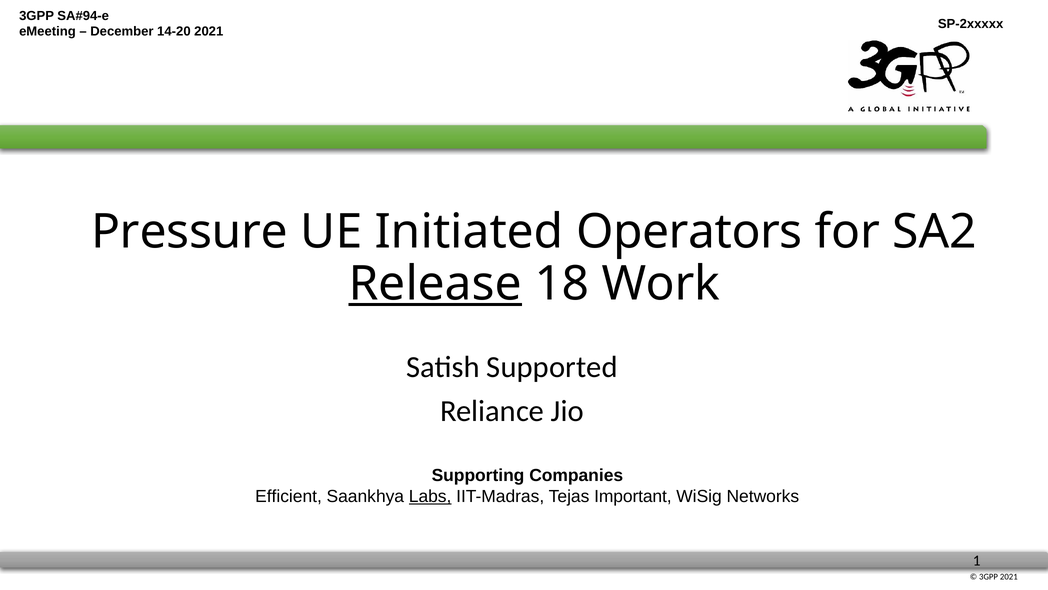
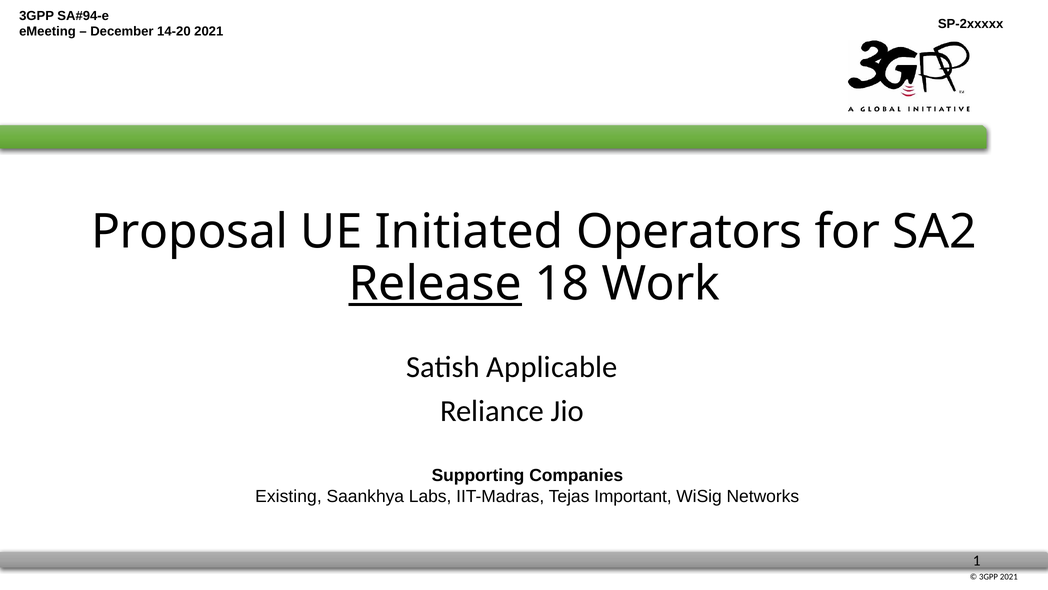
Pressure: Pressure -> Proposal (190, 232)
Supported: Supported -> Applicable (552, 367)
Efficient: Efficient -> Existing (288, 496)
Labs underline: present -> none (430, 496)
